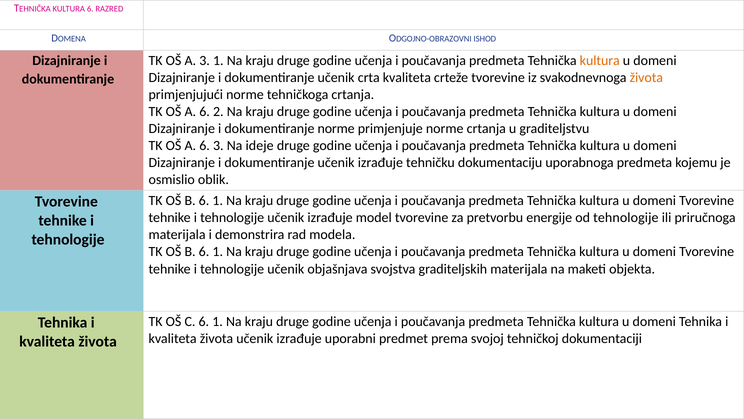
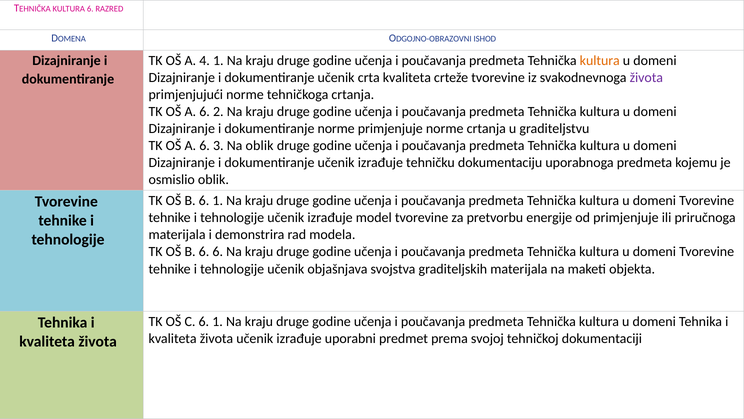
A 3: 3 -> 4 (205, 60)
života colour: orange -> purple (646, 77)
Na ideje: ideje -> oblik (260, 145)
od tehnologije: tehnologije -> primjenjuje (626, 217)
1: 1 -> 6 (218, 252)
